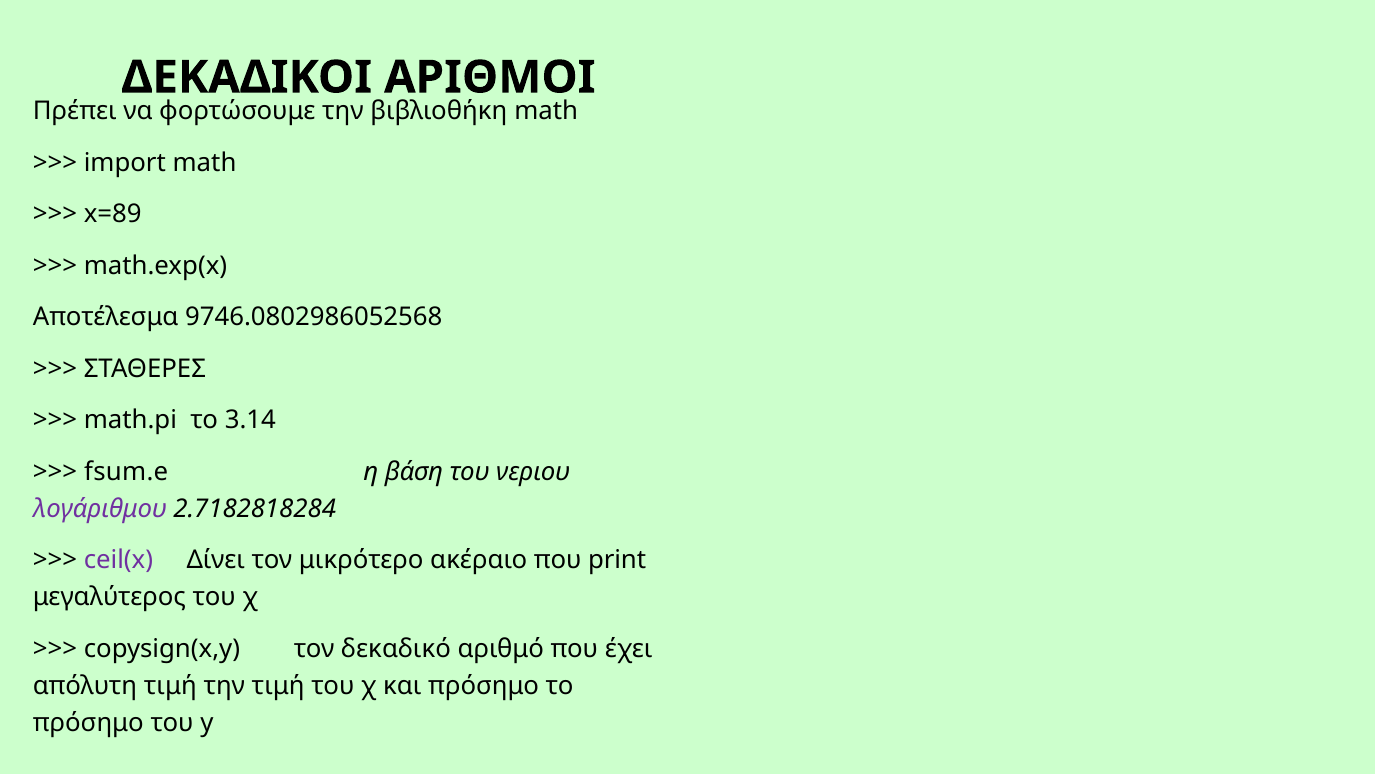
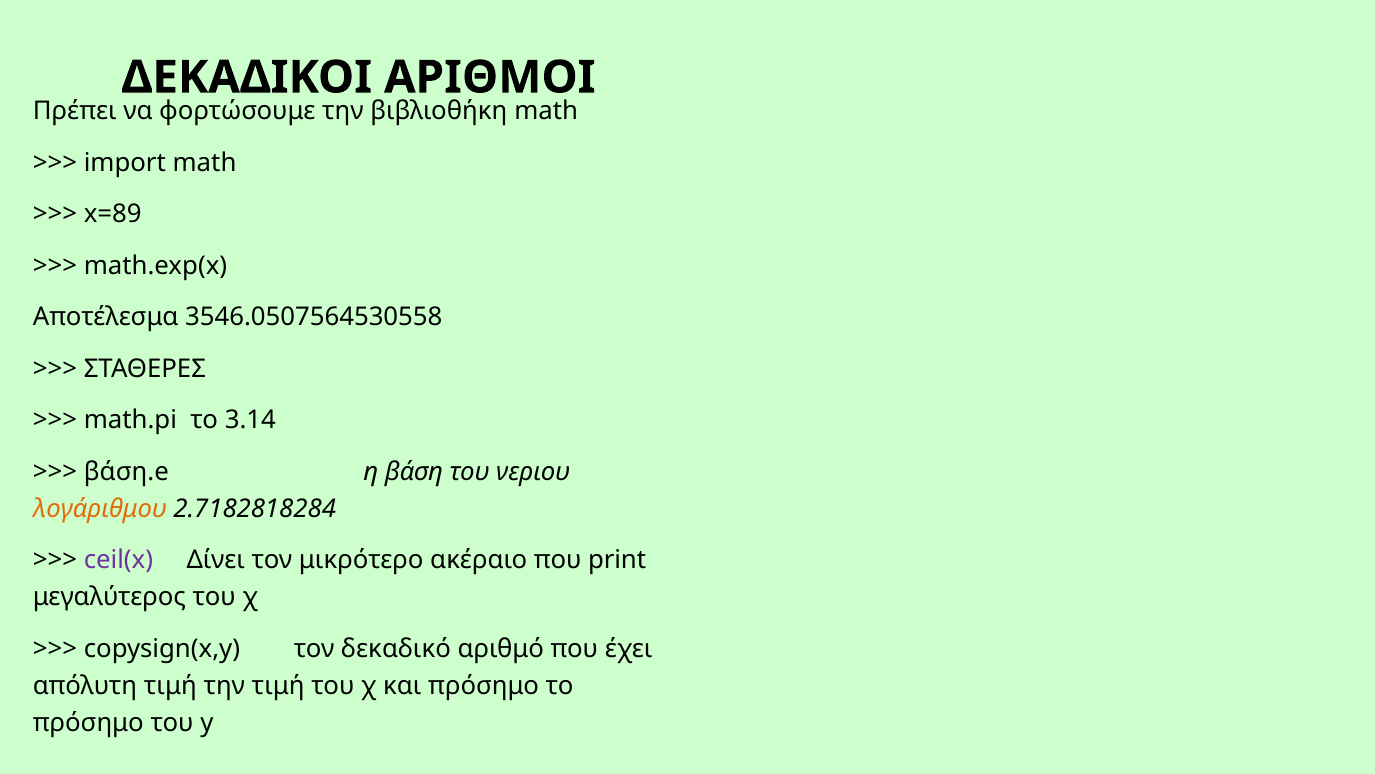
9746.0802986052568: 9746.0802986052568 -> 3546.0507564530558 (314, 317)
fsum.e: fsum.e -> βάση.e (126, 471)
λογάριθμου colour: purple -> orange (100, 508)
